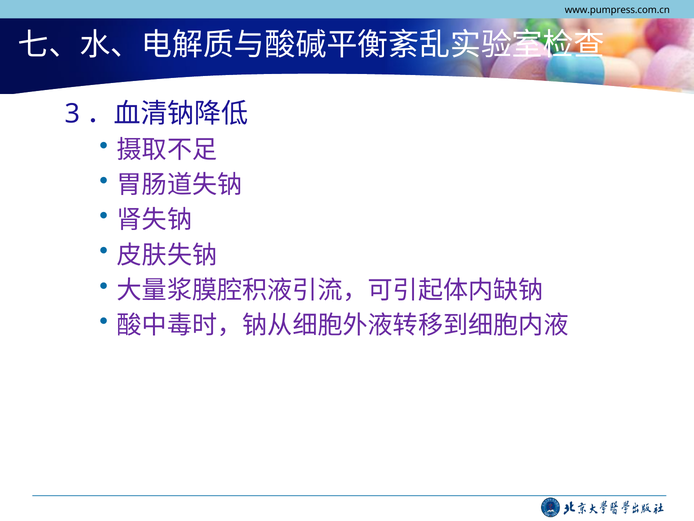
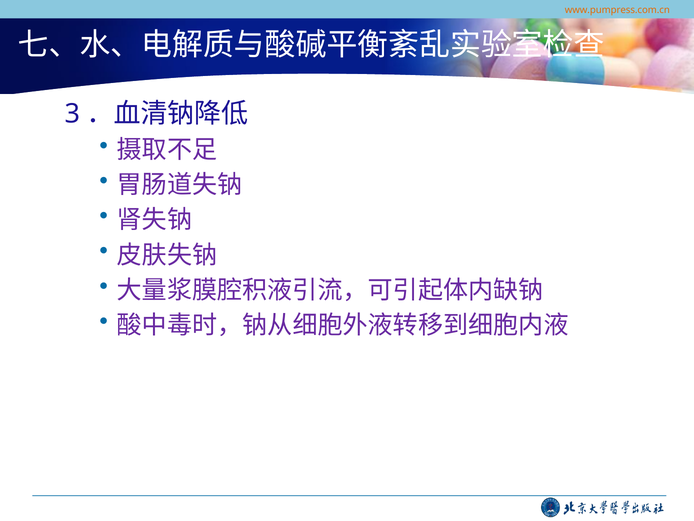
www.pumpress.com.cn colour: black -> orange (617, 10)
